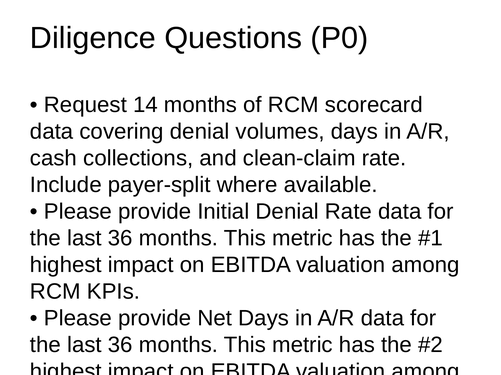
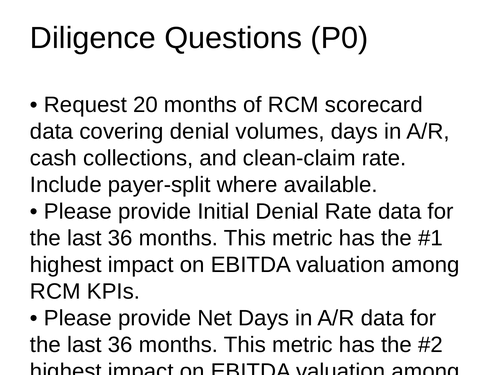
14: 14 -> 20 (145, 105)
